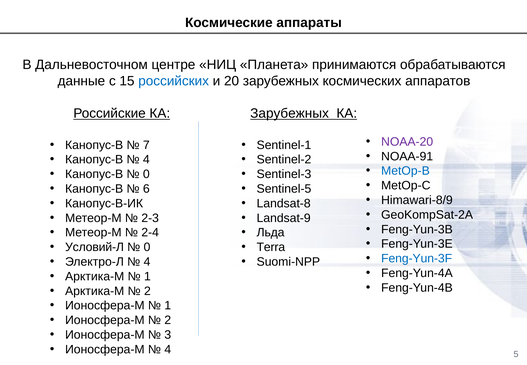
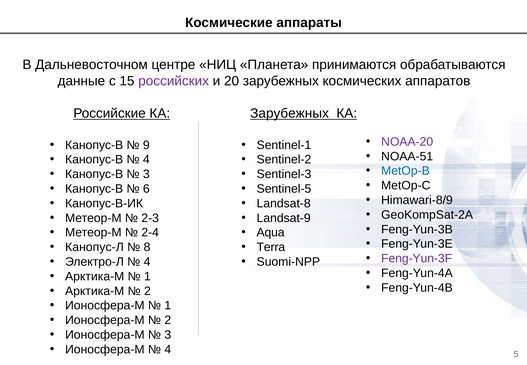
российских colour: blue -> purple (174, 81)
7: 7 -> 9 (146, 145)
NOAA-91: NOAA-91 -> NOAA-51 (407, 156)
0: 0 -> 3 (146, 174)
Льда: Льда -> Aqua (271, 233)
Условий-Л: Условий-Л -> Канопус-Л (94, 247)
0: 0 -> 8 (147, 247)
Feng-Yun-3F colour: blue -> purple (417, 258)
